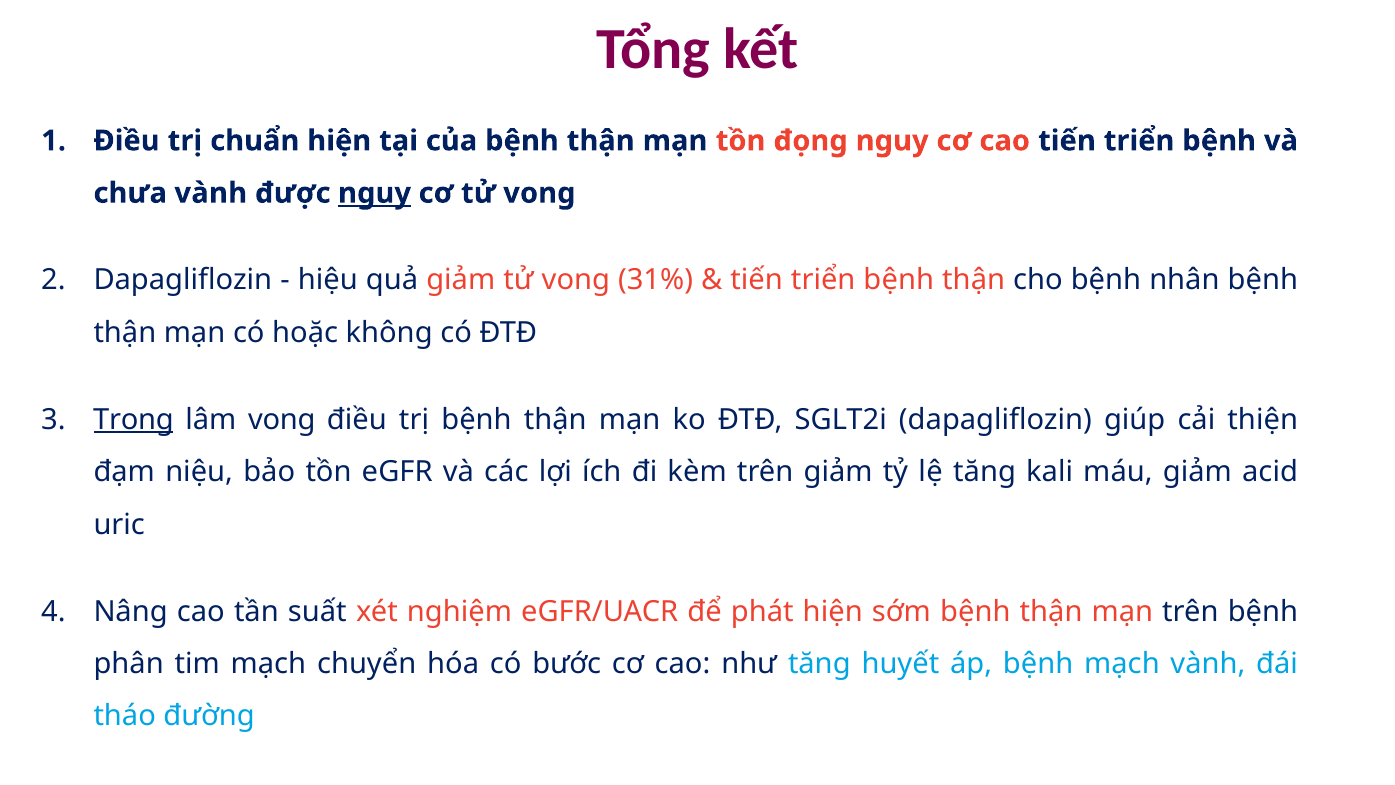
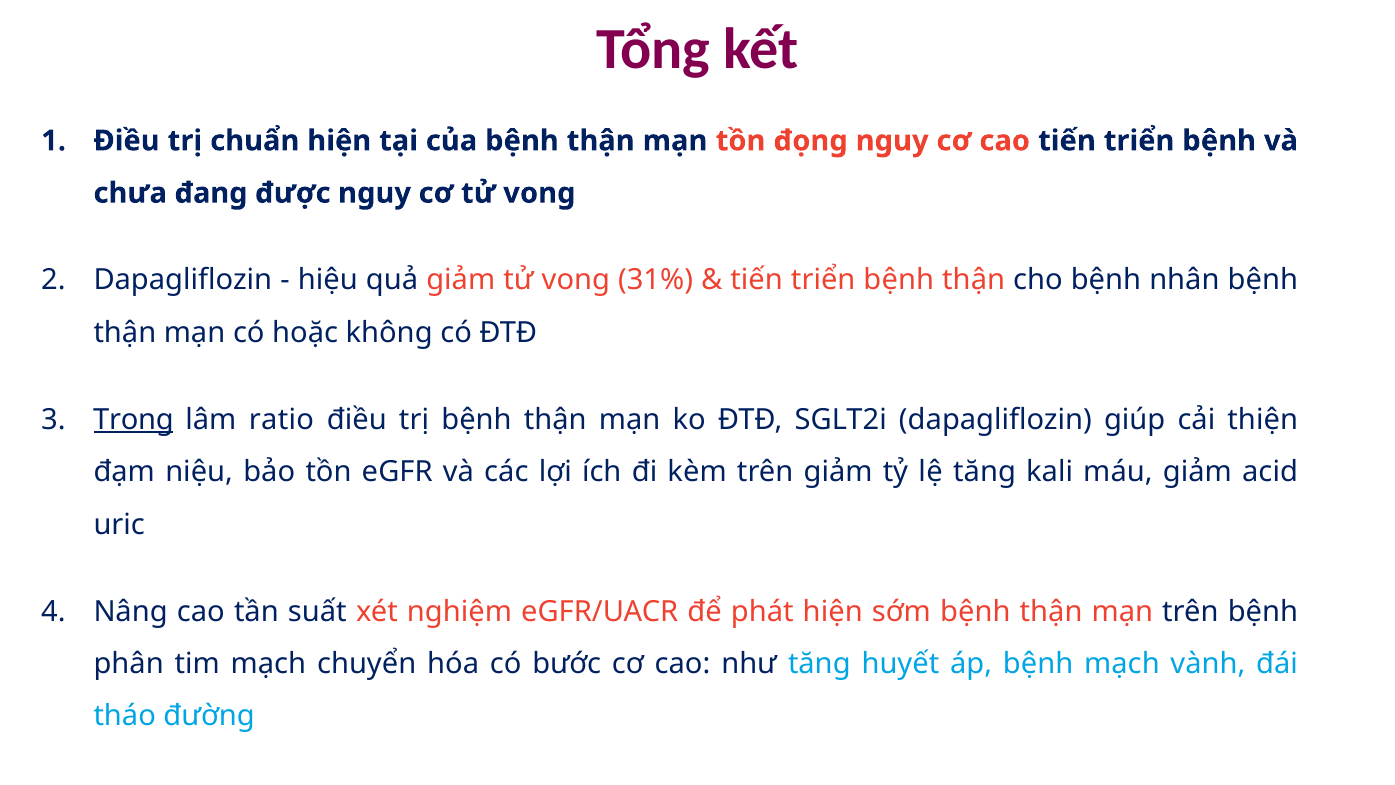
chưa vành: vành -> đang (211, 193)
nguy underline: present -> none (375, 193)
lâm vong: vong -> ratio (281, 420)
